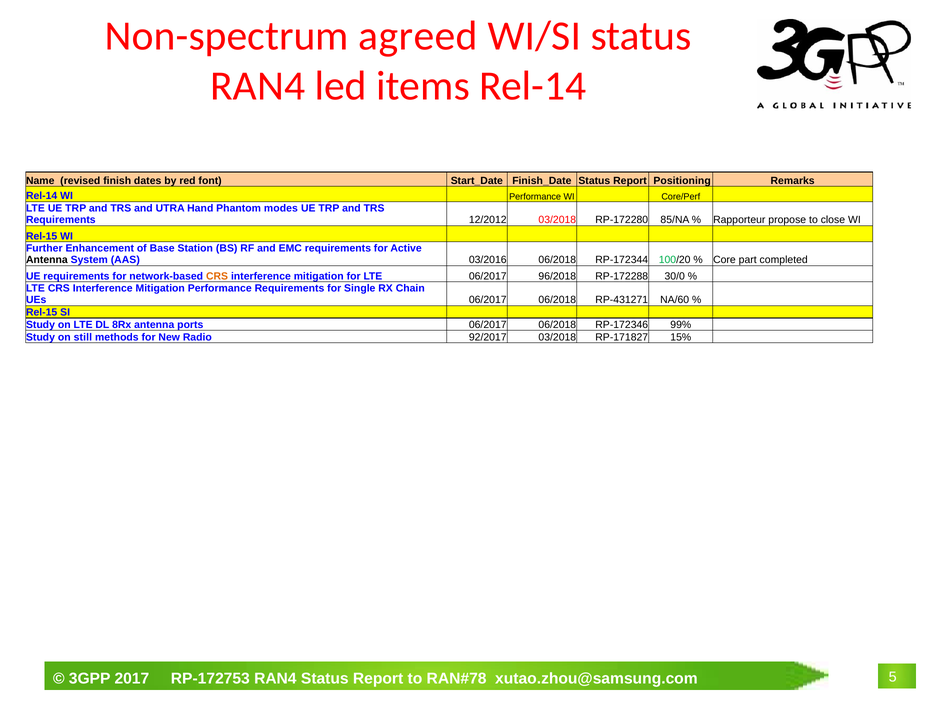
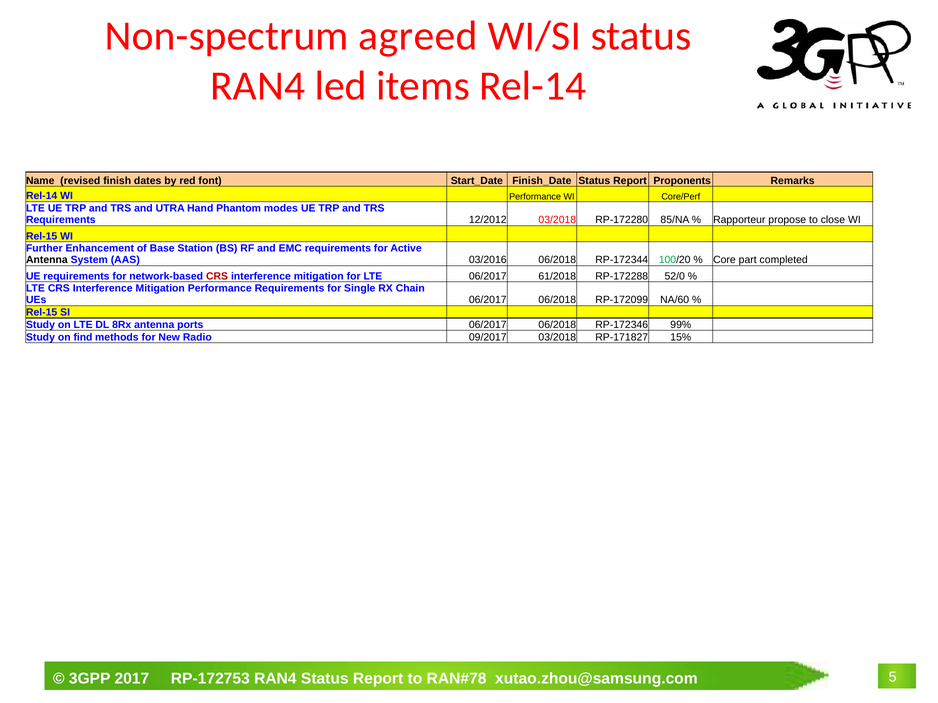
Positioning: Positioning -> Proponents (682, 181)
CRS colour: orange -> red (217, 276)
96/2018: 96/2018 -> 61/2018 (557, 276)
30/0: 30/0 -> 52/0 (675, 276)
RP-431271: RP-431271 -> RP-172099 (622, 300)
still: still -> find (83, 337)
92/2017: 92/2017 -> 09/2017 (488, 337)
